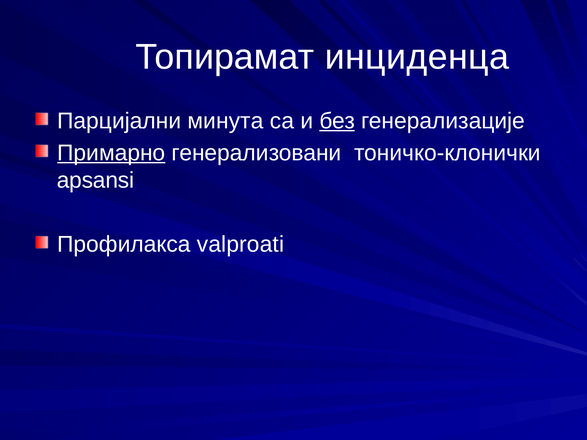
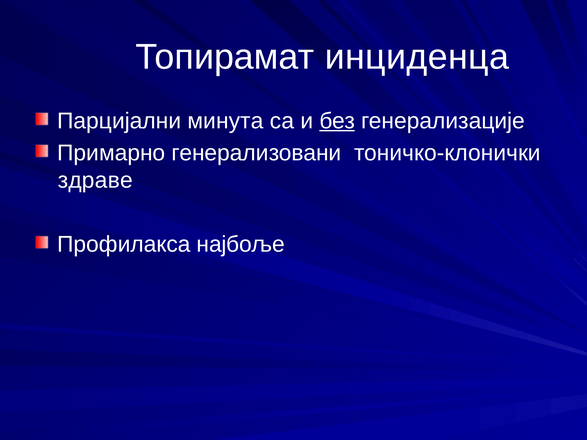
Примарно underline: present -> none (111, 153)
apsansi: apsansi -> здраве (95, 180)
valproati: valproati -> најбоље (241, 244)
